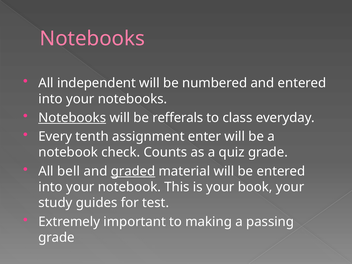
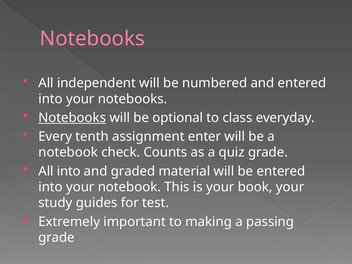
refferals: refferals -> optional (178, 118)
All bell: bell -> into (69, 171)
graded underline: present -> none (133, 171)
